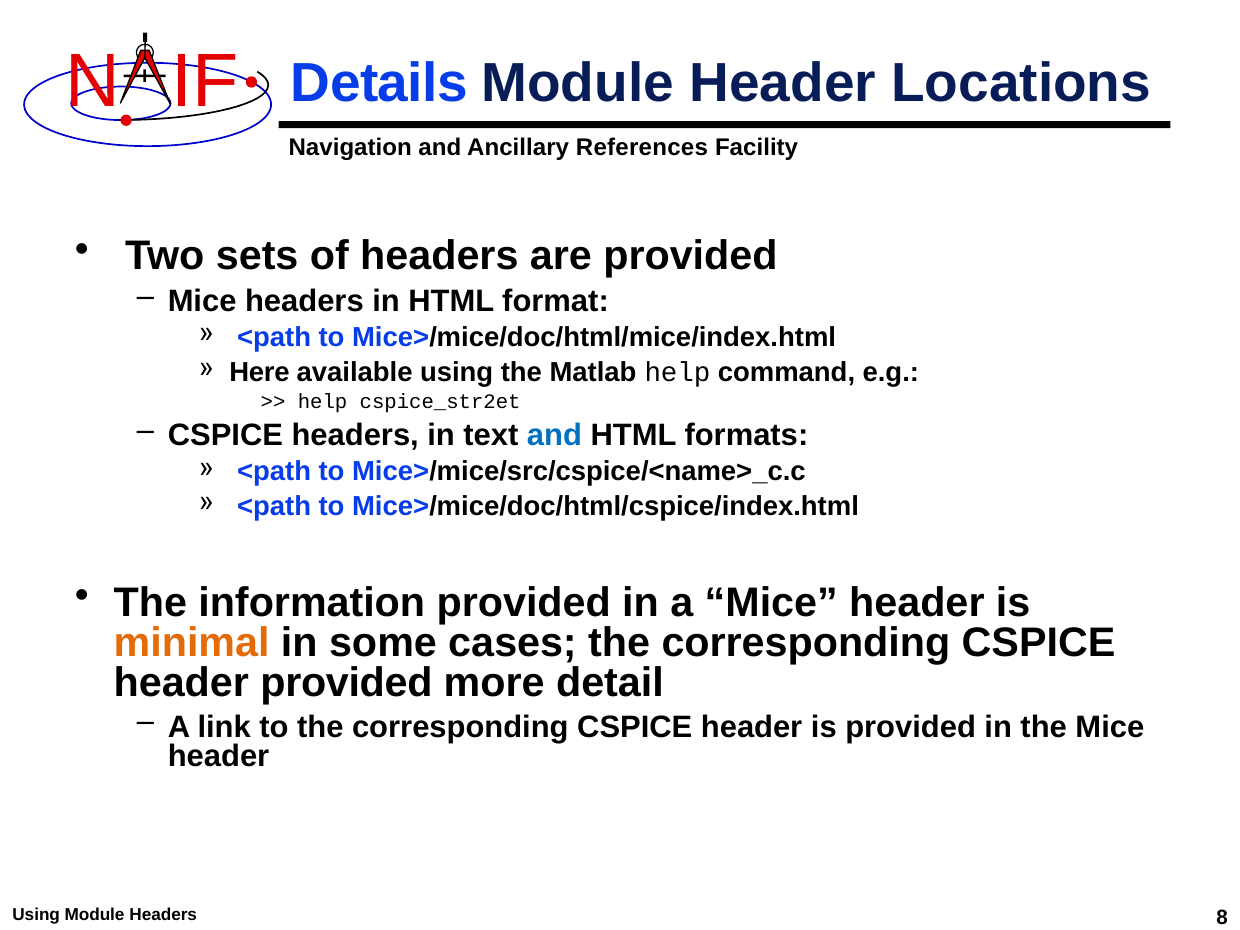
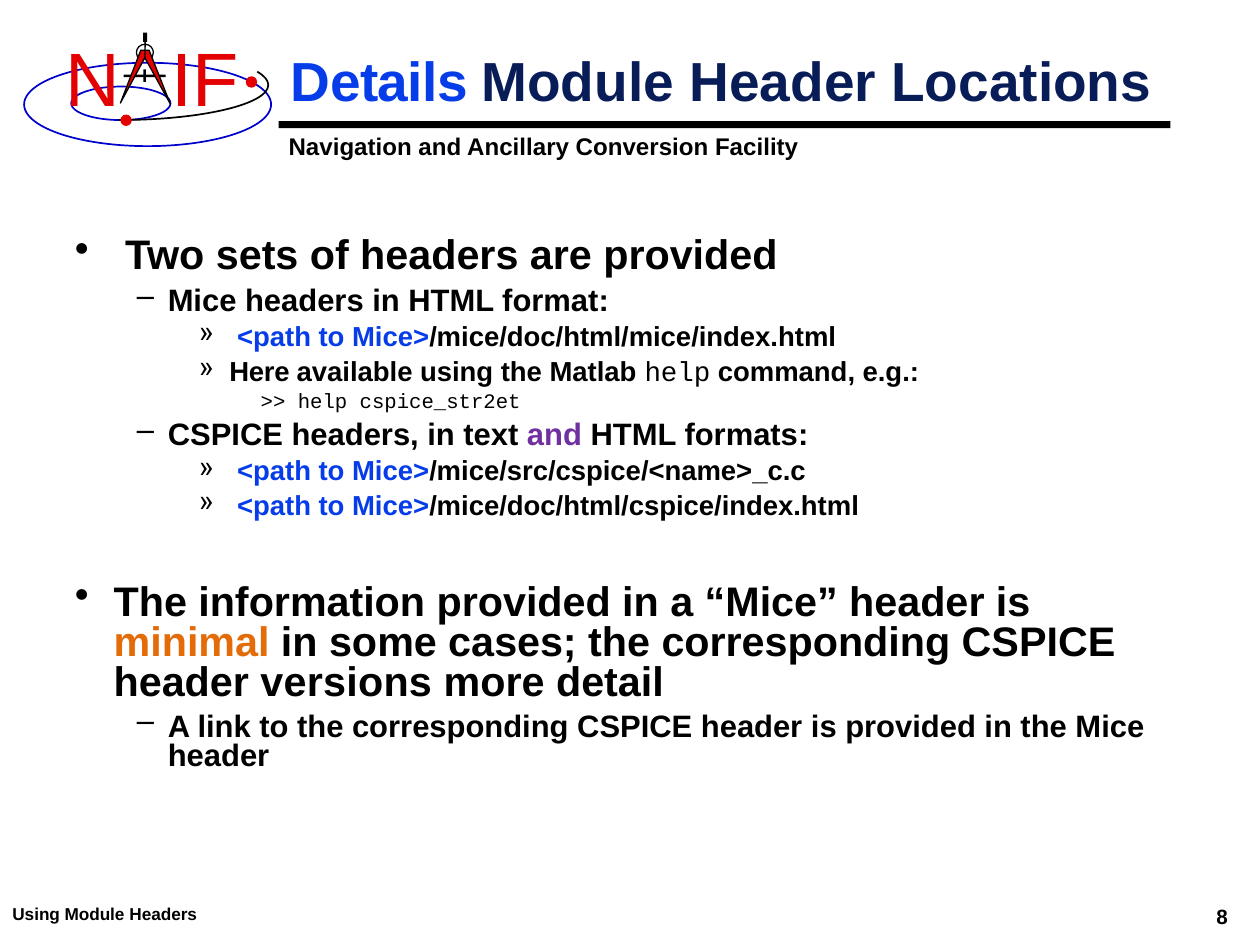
References: References -> Conversion (642, 148)
and colour: blue -> purple (554, 436)
header provided: provided -> versions (346, 683)
